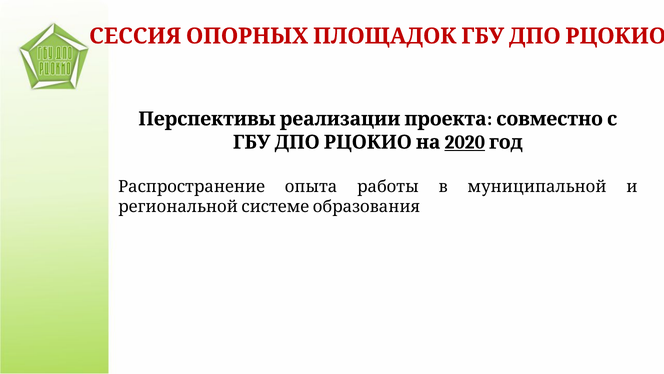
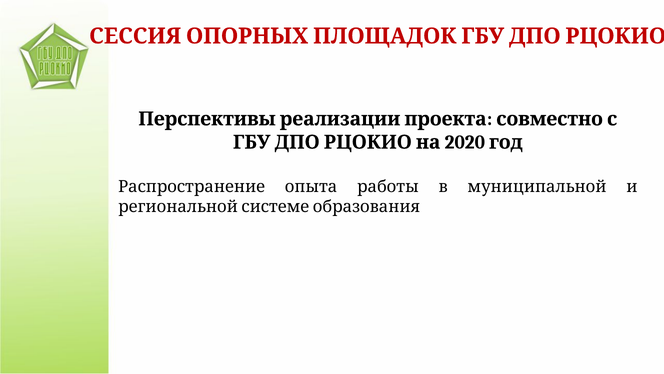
2020 underline: present -> none (465, 142)
